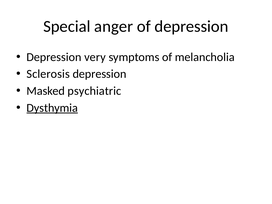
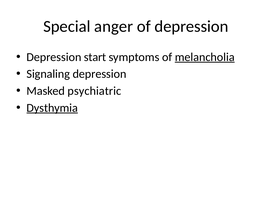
very: very -> start (95, 57)
melancholia underline: none -> present (205, 57)
Sclerosis: Sclerosis -> Signaling (48, 74)
